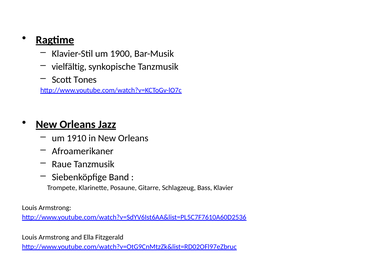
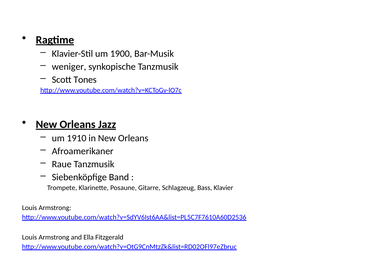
vielfältig: vielfältig -> weniger (69, 67)
